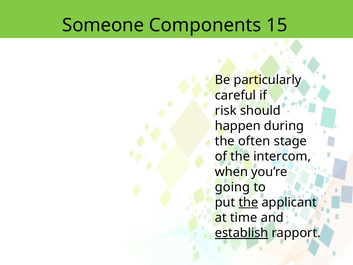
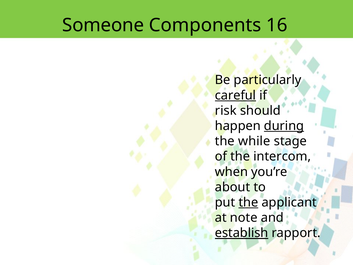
15: 15 -> 16 (277, 25)
careful underline: none -> present (235, 95)
during underline: none -> present (284, 126)
often: often -> while (254, 141)
going: going -> about (233, 187)
time: time -> note (244, 218)
